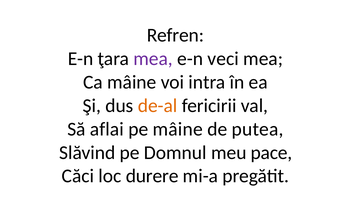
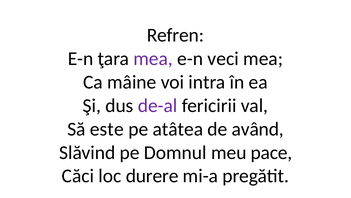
de-al colour: orange -> purple (158, 105)
aflai: aflai -> este (107, 129)
pe mâine: mâine -> atâtea (178, 129)
putea: putea -> având (258, 129)
